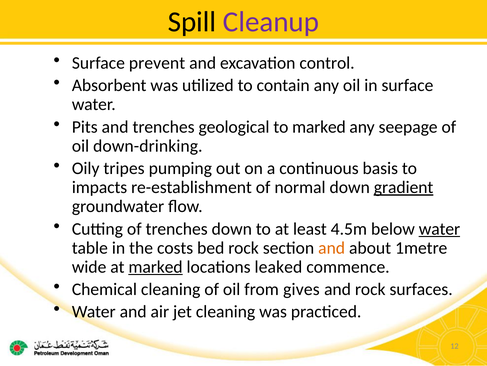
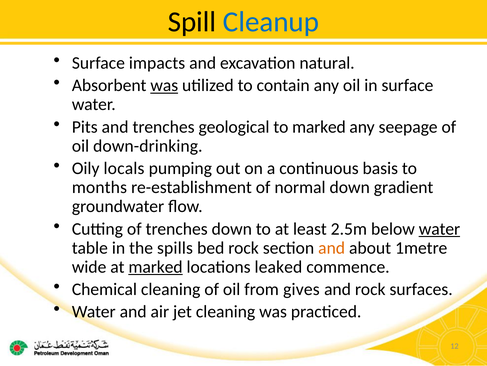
Cleanup colour: purple -> blue (271, 22)
prevent: prevent -> impacts (157, 63)
control: control -> natural (327, 63)
was underline: none -> present (164, 85)
tripes: tripes -> locals (124, 168)
impacts: impacts -> months (99, 187)
gradient underline: present -> none (404, 187)
4.5m: 4.5m -> 2.5m (349, 228)
costs: costs -> spills (175, 247)
